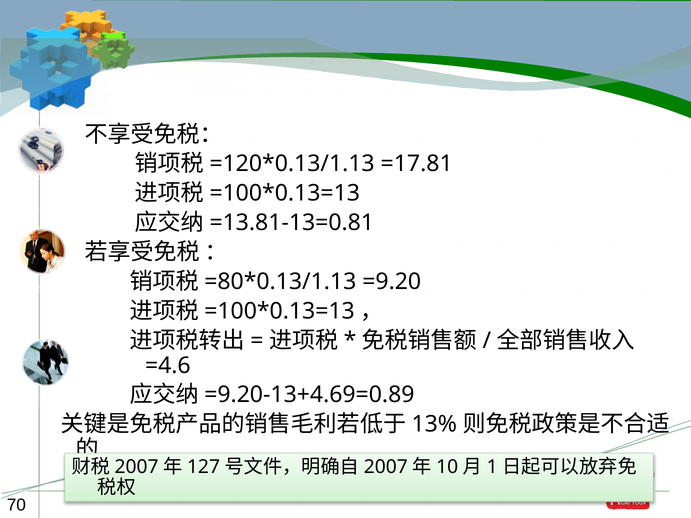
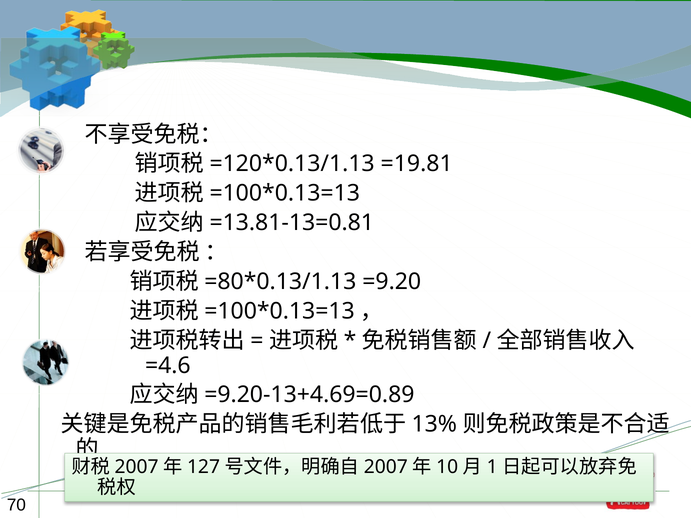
=17.81: =17.81 -> =19.81 (417, 164)
